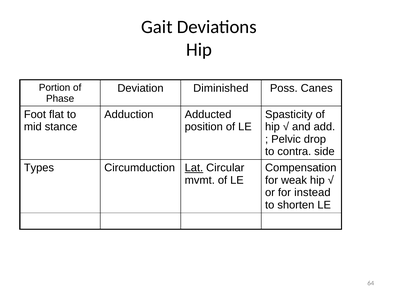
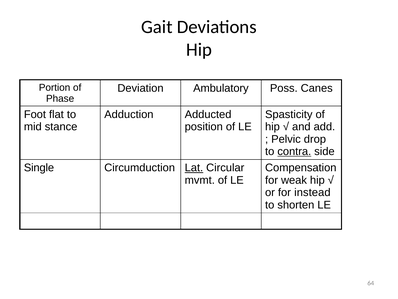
Diminished: Diminished -> Ambulatory (221, 88)
contra underline: none -> present (294, 151)
Types: Types -> Single (39, 168)
